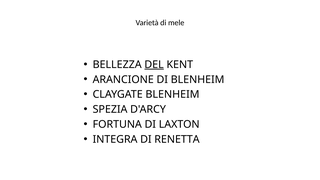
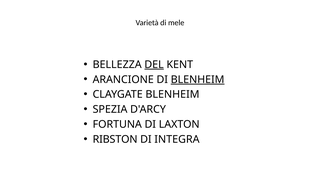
BLENHEIM underline: none -> present (198, 80)
INTEGRA: INTEGRA -> RIBSTON (115, 139)
RENETTA: RENETTA -> INTEGRA (177, 139)
